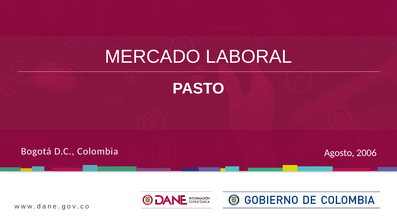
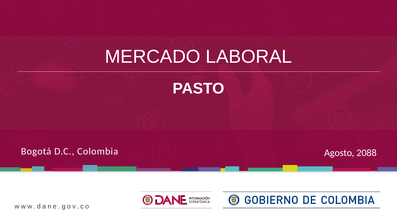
2006: 2006 -> 2088 (367, 153)
